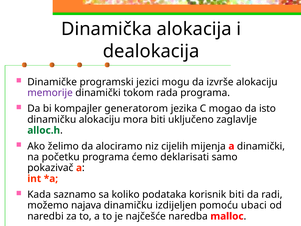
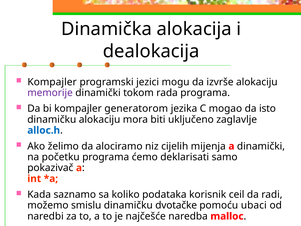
Dinamičke: Dinamičke -> Kompajler (52, 82)
alloc.h colour: green -> blue (44, 130)
korisnik biti: biti -> ceil (237, 194)
najava: najava -> smislu (86, 205)
izdijeljen: izdijeljen -> dvotačke (176, 205)
